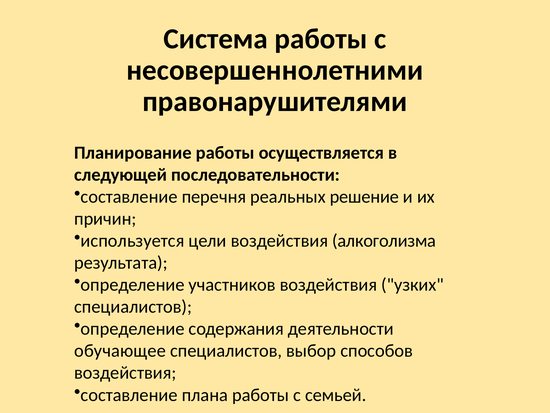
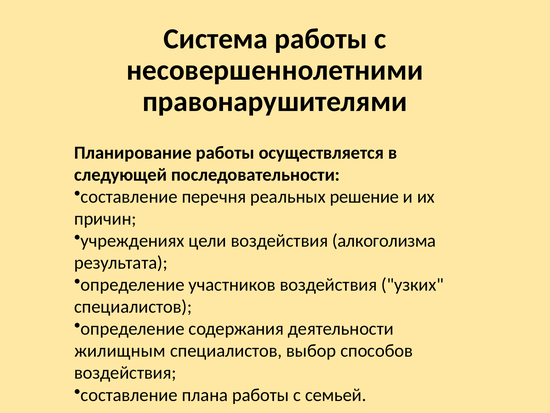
используется: используется -> учреждениях (133, 240)
обучающее: обучающее -> жилищным (120, 350)
